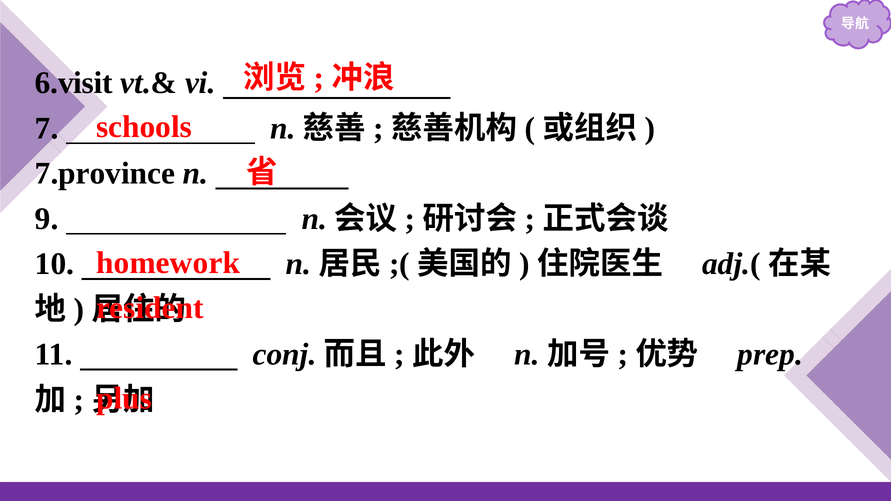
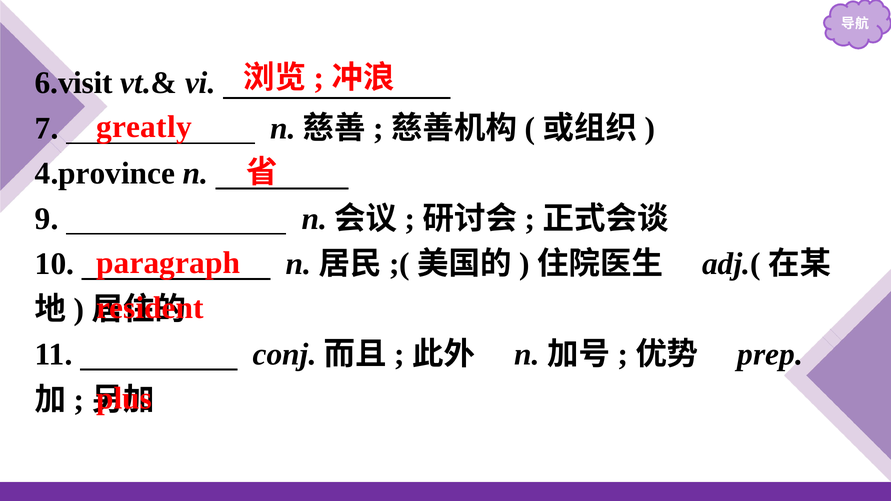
schools: schools -> greatly (144, 127)
7.province: 7.province -> 4.province (105, 173)
homework: homework -> paragraph (168, 263)
